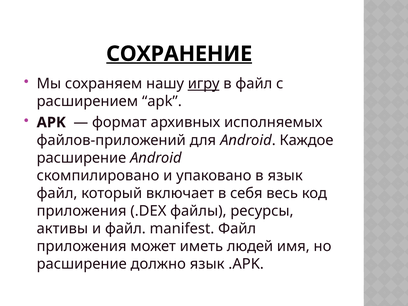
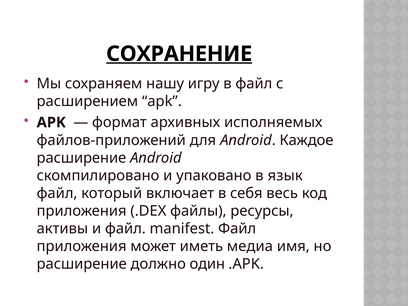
игру underline: present -> none (204, 84)
людей: людей -> медиа (250, 246)
должно язык: язык -> один (207, 264)
